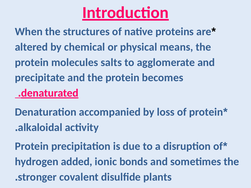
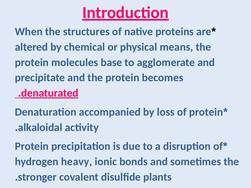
salts: salts -> base (111, 62)
added: added -> heavy (77, 162)
